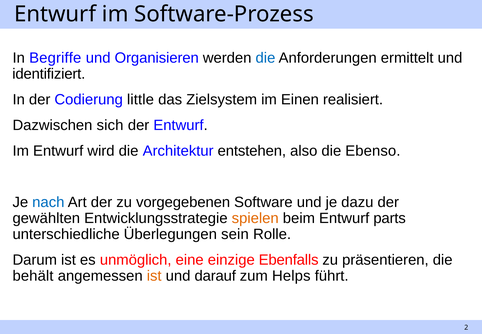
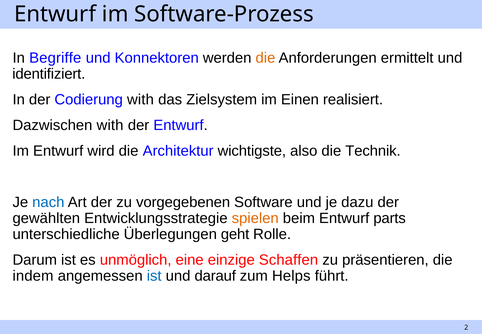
Organisieren: Organisieren -> Konnektoren (157, 58)
die colour: blue -> orange (265, 58)
Codierung little: little -> with (140, 99)
Dazwischen sich: sich -> with (110, 125)
entstehen: entstehen -> wichtigste (252, 151)
Ebenso: Ebenso -> Technik (373, 151)
sein: sein -> geht (235, 234)
Ebenfalls: Ebenfalls -> Schaffen (288, 260)
behält: behält -> indem (33, 276)
ist colour: orange -> blue (154, 276)
